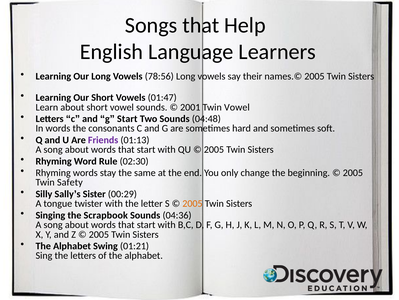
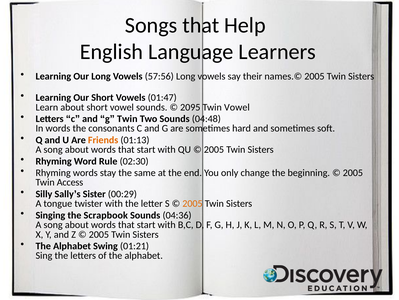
78:56: 78:56 -> 57:56 (159, 76)
2001: 2001 -> 2095 (190, 107)
g Start: Start -> Twin (127, 119)
Friends colour: purple -> orange (103, 140)
Safety: Safety -> Access (70, 182)
